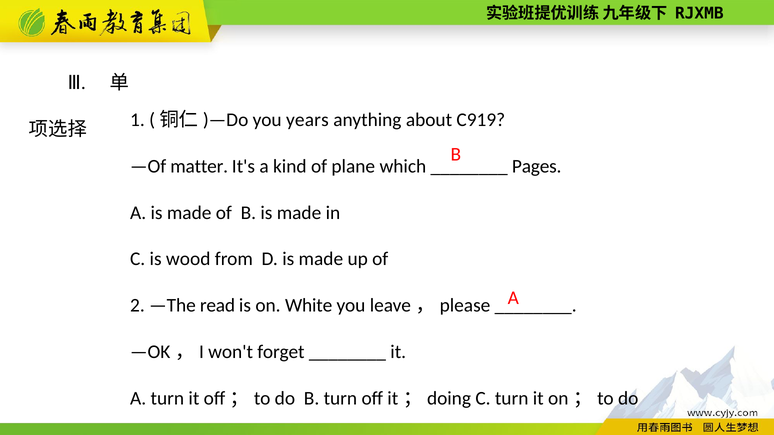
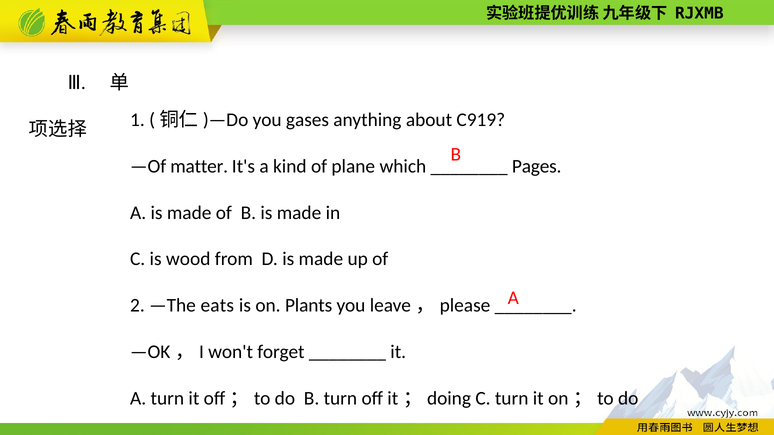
years: years -> gases (307, 120)
read: read -> eats (217, 306)
White: White -> Plants (309, 306)
